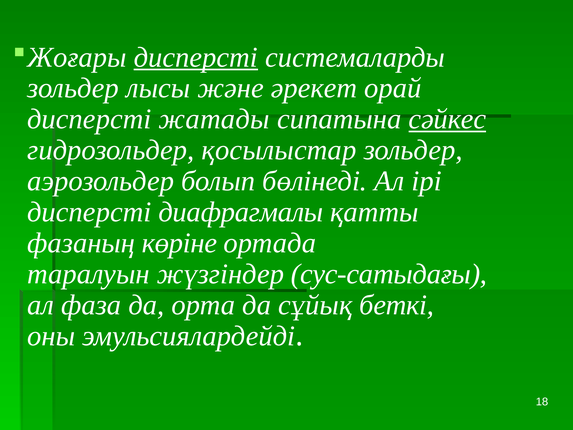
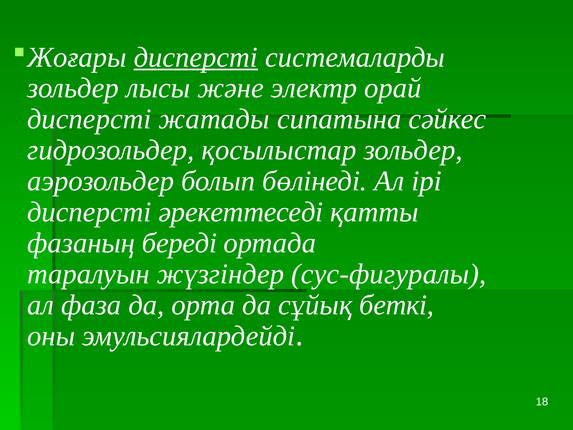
әрекет: әрекет -> электр (314, 88)
сәйкес underline: present -> none (447, 119)
диафрагмалы: диафрагмалы -> әрекеттеседі (241, 212)
көріне: көріне -> береді (180, 243)
сус-сатыдағы: сус-сатыдағы -> сус-фигуралы (389, 274)
